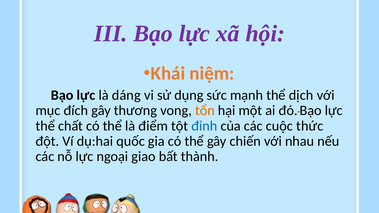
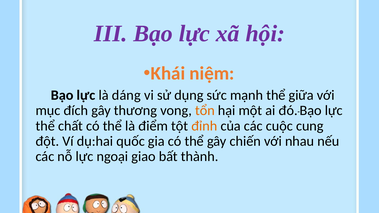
dịch: dịch -> giữa (301, 95)
đỉnh colour: blue -> orange (204, 126)
thức: thức -> cung (310, 126)
